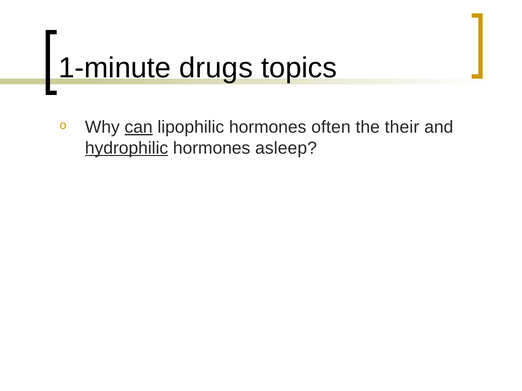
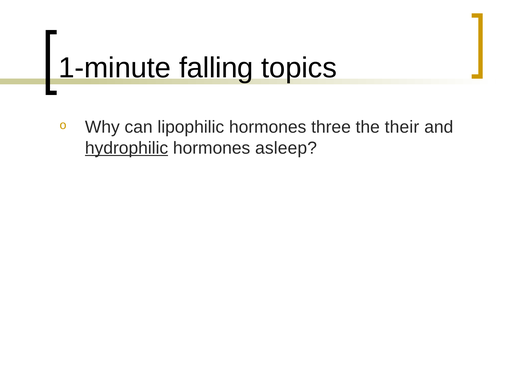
drugs: drugs -> falling (216, 68)
can underline: present -> none (139, 127)
often: often -> three (331, 127)
